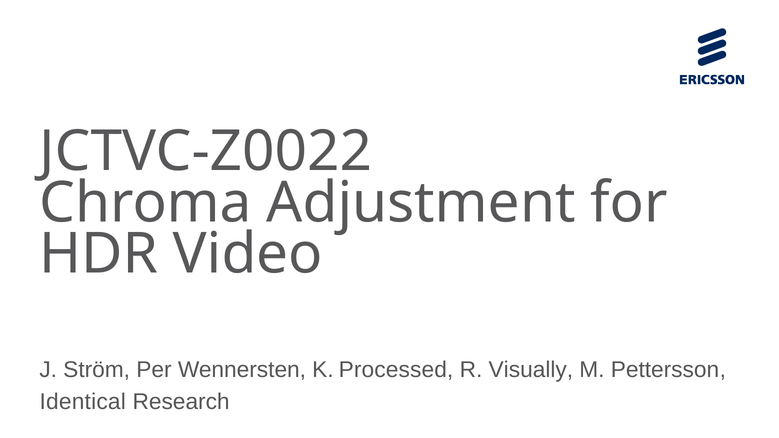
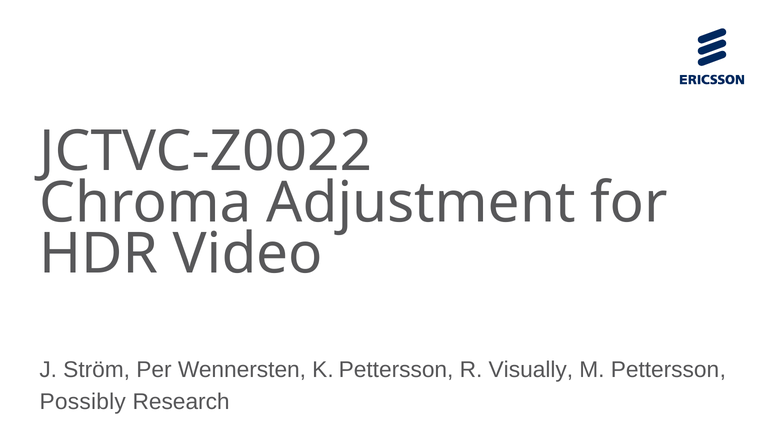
K Processed: Processed -> Pettersson (396, 370)
Identical: Identical -> Possibly (83, 402)
